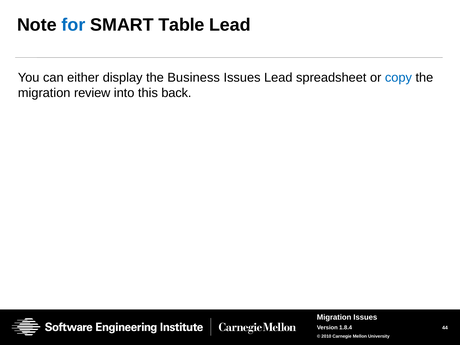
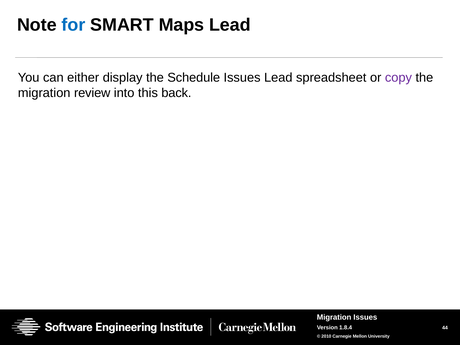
Table: Table -> Maps (181, 25)
Business: Business -> Schedule (194, 78)
copy colour: blue -> purple (398, 78)
